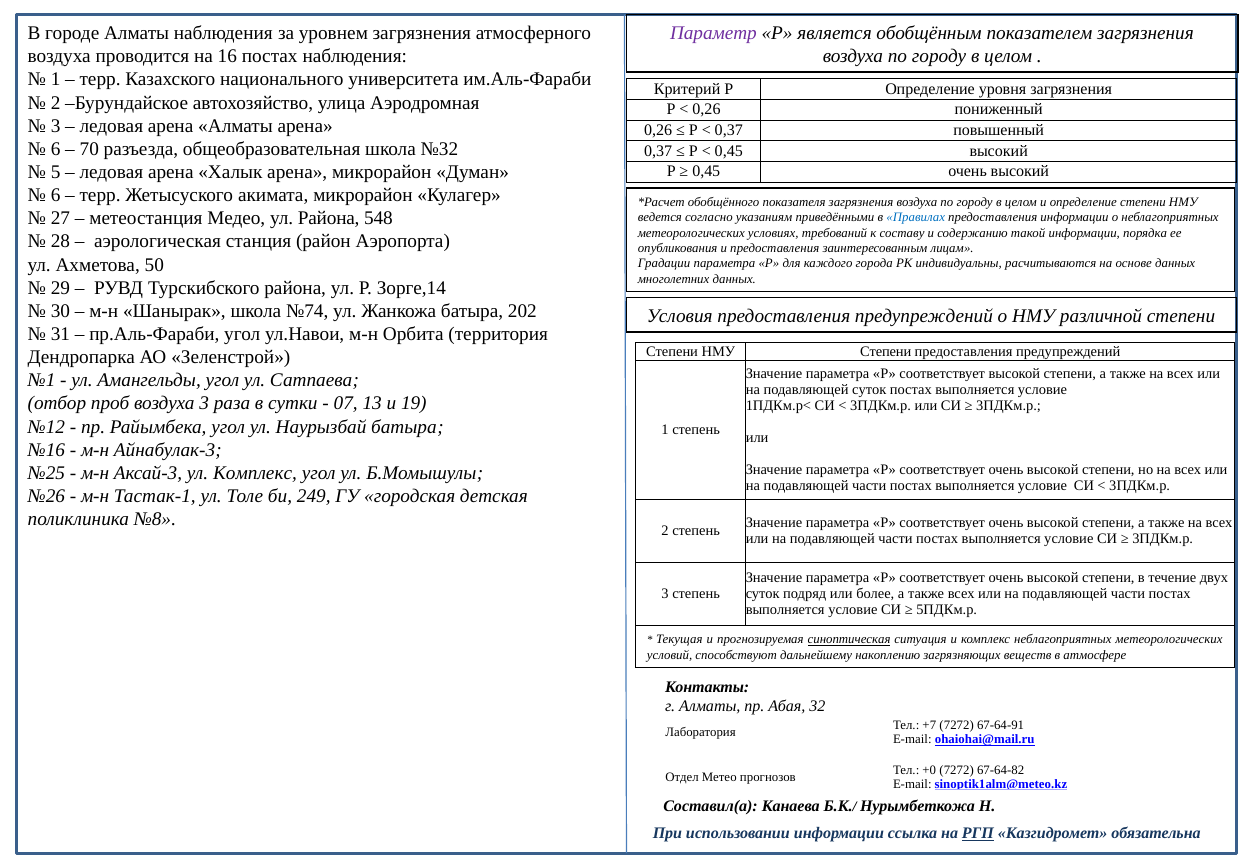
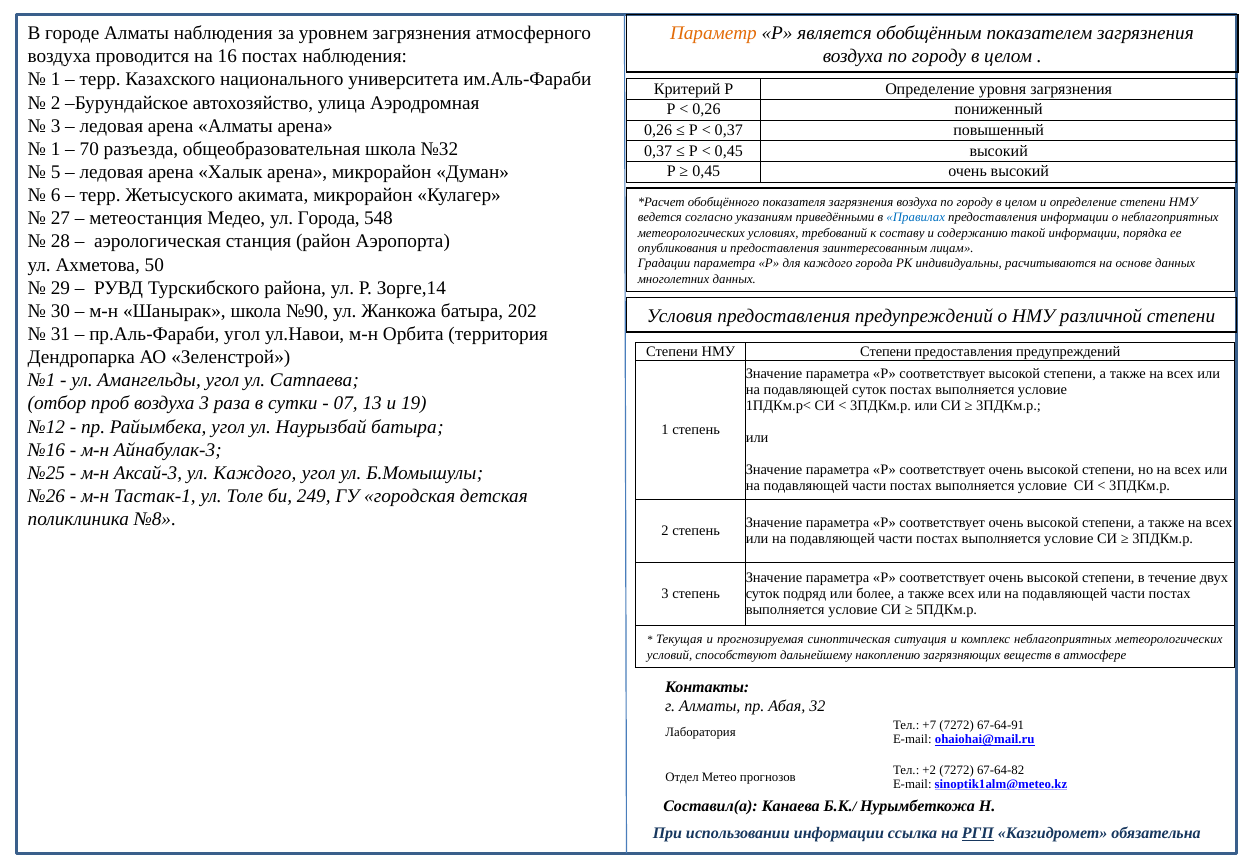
Параметр colour: purple -> orange (713, 33)
6: 6 -> 1 (56, 149)
ул Района: Района -> Города (329, 218)
№74: №74 -> №90 (307, 311)
ул Комплекс: Комплекс -> Каждого (255, 473)
синоптическая underline: present -> none (849, 639)
+0: +0 -> +2 (929, 769)
